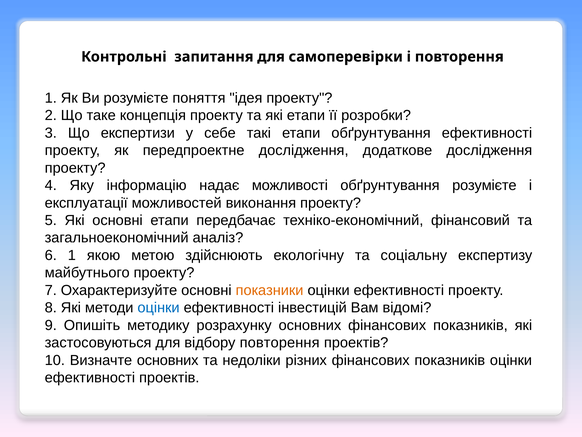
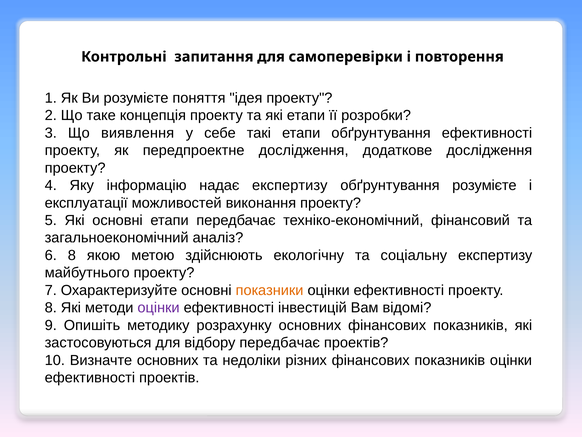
експертизи: експертизи -> виявлення (138, 133)
надає можливості: можливості -> експертизу (290, 185)
6 1: 1 -> 8 (72, 255)
оцінки colour: blue -> purple (159, 307)
відбору повторення: повторення -> передбачає (280, 342)
